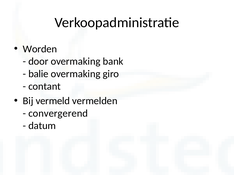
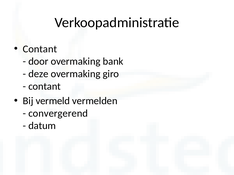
Worden: Worden -> Contant (40, 49)
balie: balie -> deze (38, 74)
